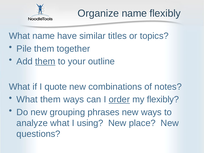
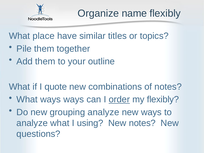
What name: name -> place (44, 36)
them underline: present -> none (45, 61)
What them: them -> ways (51, 99)
grouping phrases: phrases -> analyze (103, 112)
New place: place -> notes (142, 123)
